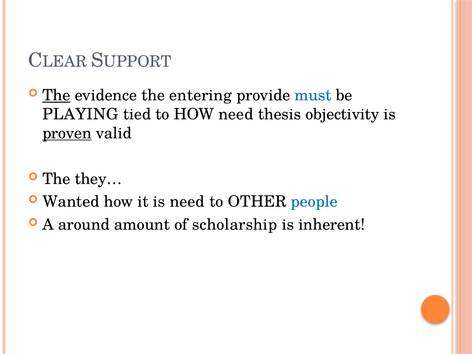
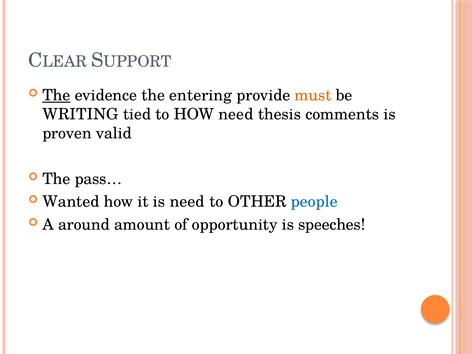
must colour: blue -> orange (313, 95)
PLAYING: PLAYING -> WRITING (81, 114)
objectivity: objectivity -> comments (342, 114)
proven underline: present -> none (67, 133)
they…: they… -> pass… (98, 179)
scholarship: scholarship -> opportunity (235, 225)
inherent: inherent -> speeches (332, 225)
